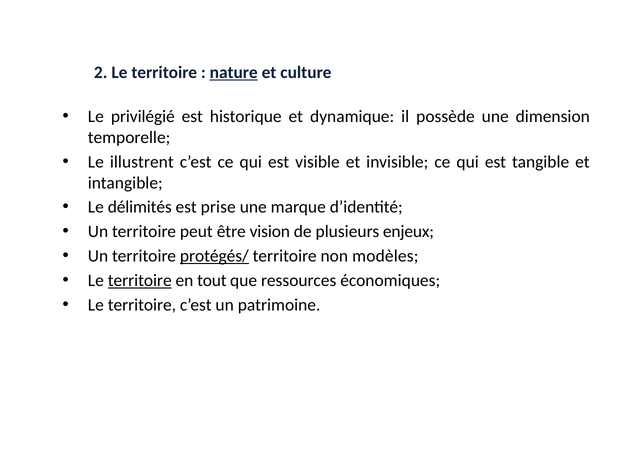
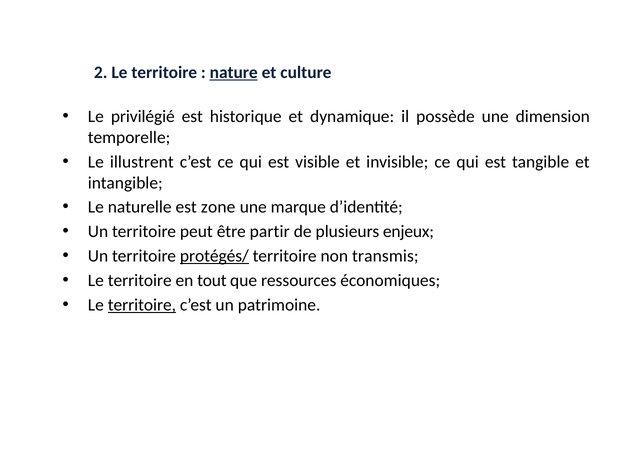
délimités: délimités -> naturelle (140, 207)
prise: prise -> zone (218, 207)
vision: vision -> partir (270, 232)
modèles: modèles -> transmis (385, 256)
territoire underline: present -> none (140, 281)
territoire underline: none -> present (142, 305)
